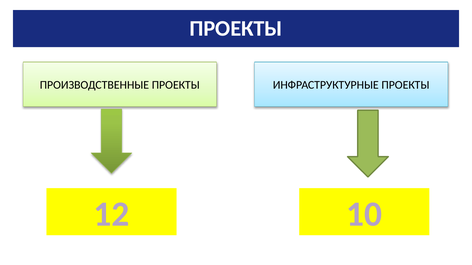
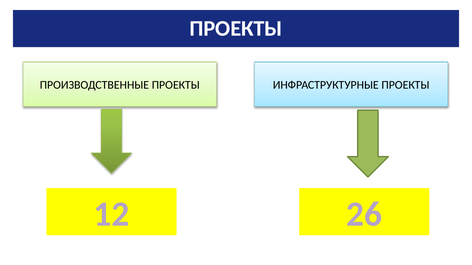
10: 10 -> 26 (364, 215)
